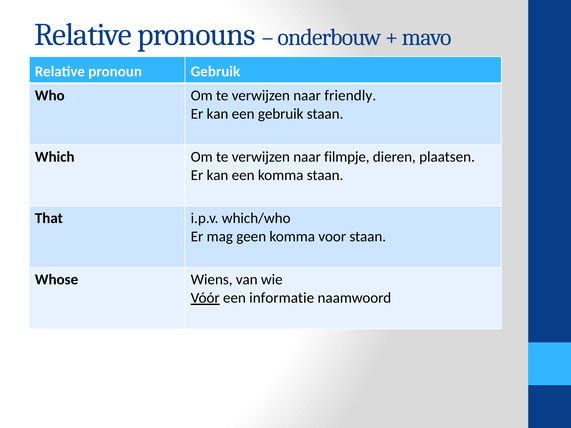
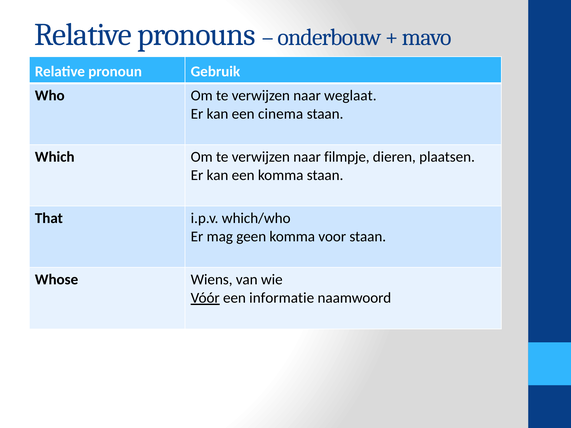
friendly: friendly -> weglaat (350, 96)
een gebruik: gebruik -> cinema (281, 114)
